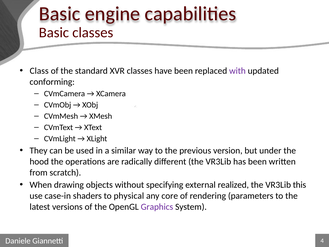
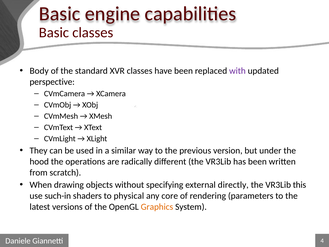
Class: Class -> Body (39, 71)
conforming: conforming -> perspective (52, 82)
realized: realized -> directly (233, 185)
case-in: case-in -> such-in (58, 196)
Graphics colour: purple -> orange (157, 207)
